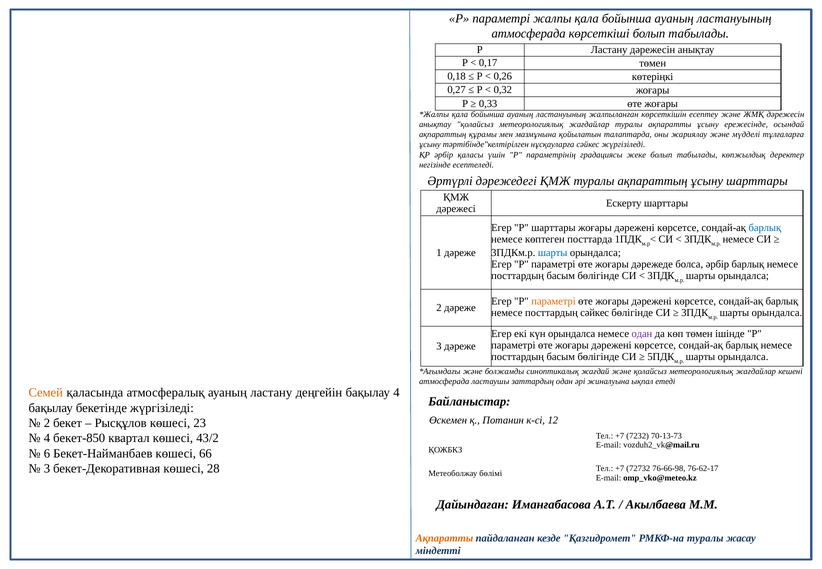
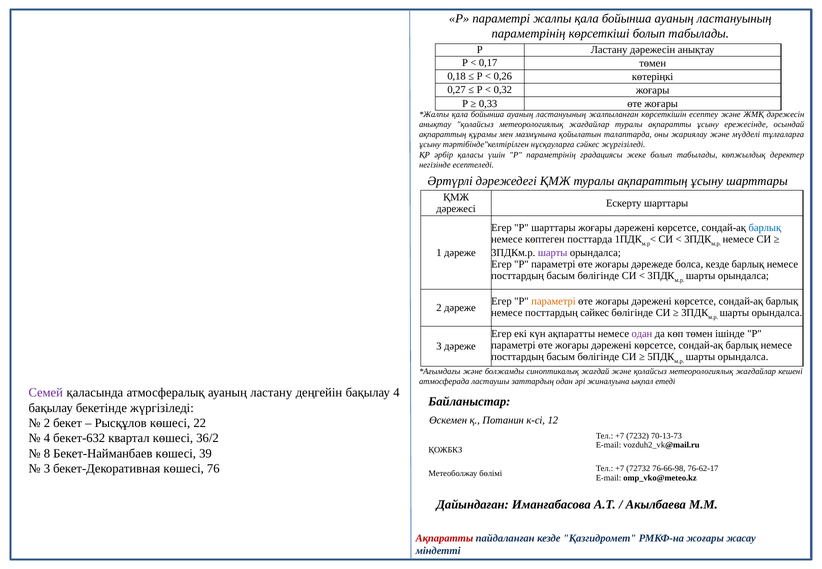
атмосферада: атмосферада -> параметрінің (528, 34)
шарты colour: blue -> purple (553, 253)
болса әрбір: әрбір -> кезде (717, 264)
күн орындалса: орындалса -> ақпаратты (572, 334)
Семей colour: orange -> purple (46, 393)
23: 23 -> 22 (200, 423)
бекет-850: бекет-850 -> бекет-632 (79, 438)
43/2: 43/2 -> 36/2 (207, 438)
6: 6 -> 8 (47, 454)
66: 66 -> 39 (205, 454)
28: 28 -> 76 (213, 469)
Ақпаратты colour: orange -> red (444, 538)
РМКФ-на туралы: туралы -> жоғары (705, 538)
